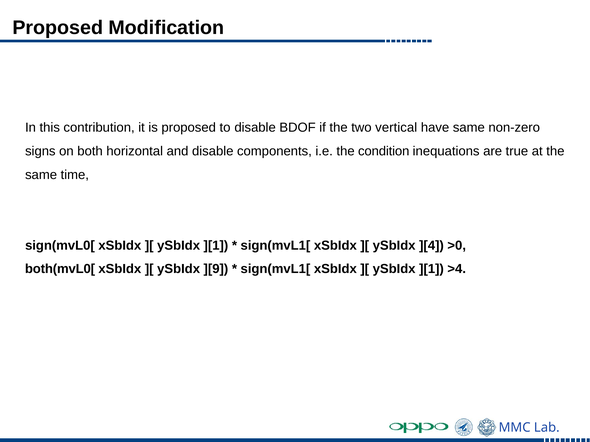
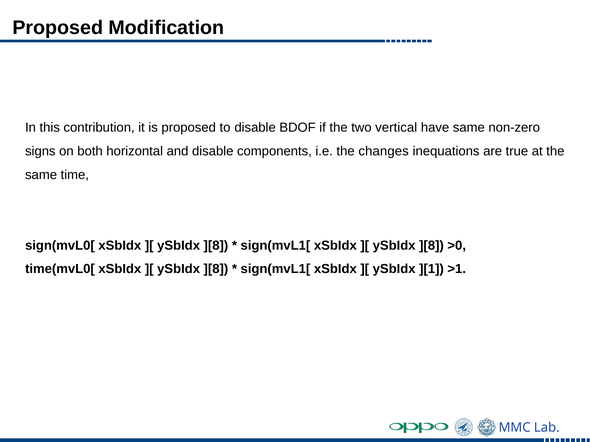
condition: condition -> changes (384, 151)
][1: ][1 -> ][8 (216, 246)
][4: ][4 -> ][8 (431, 246)
both(mvL0[: both(mvL0[ -> time(mvL0[ (60, 269)
][9: ][9 -> ][8 (216, 269)
>4: >4 -> >1 (457, 269)
